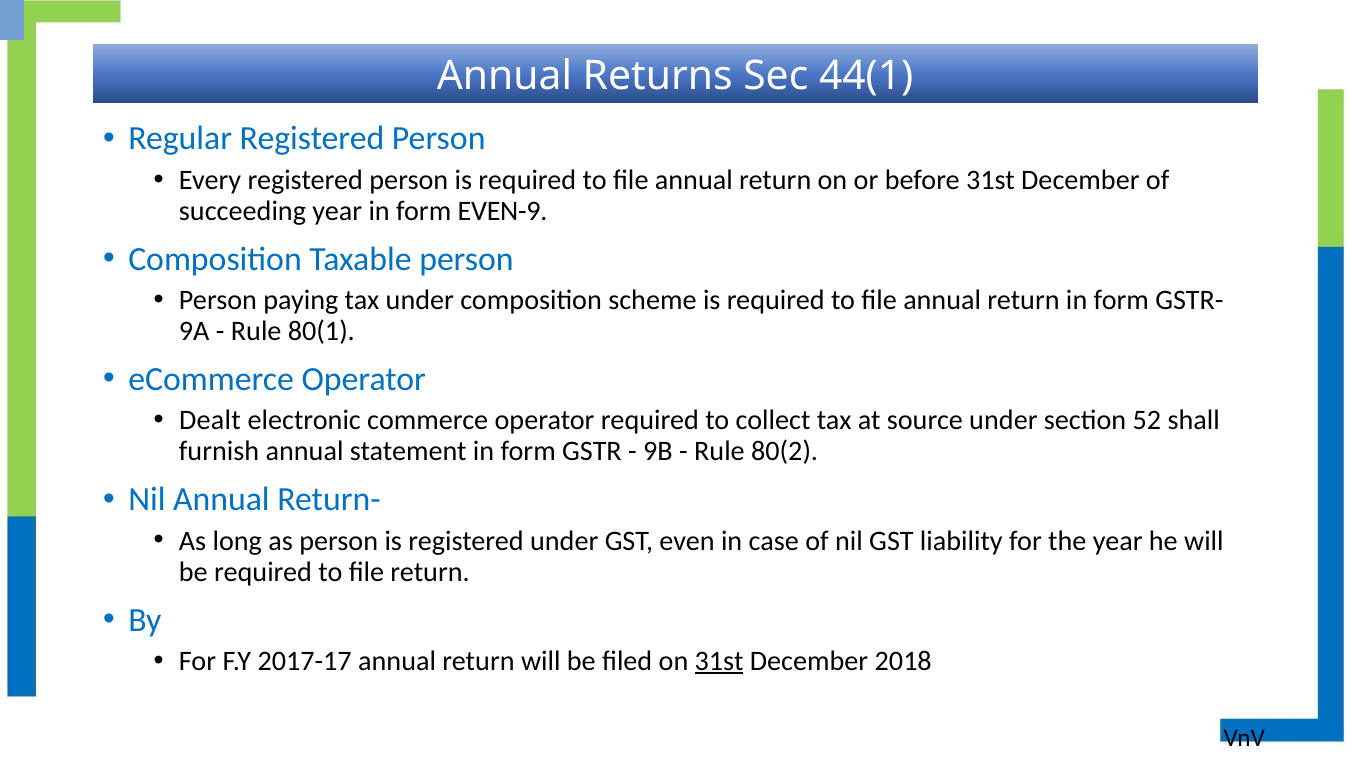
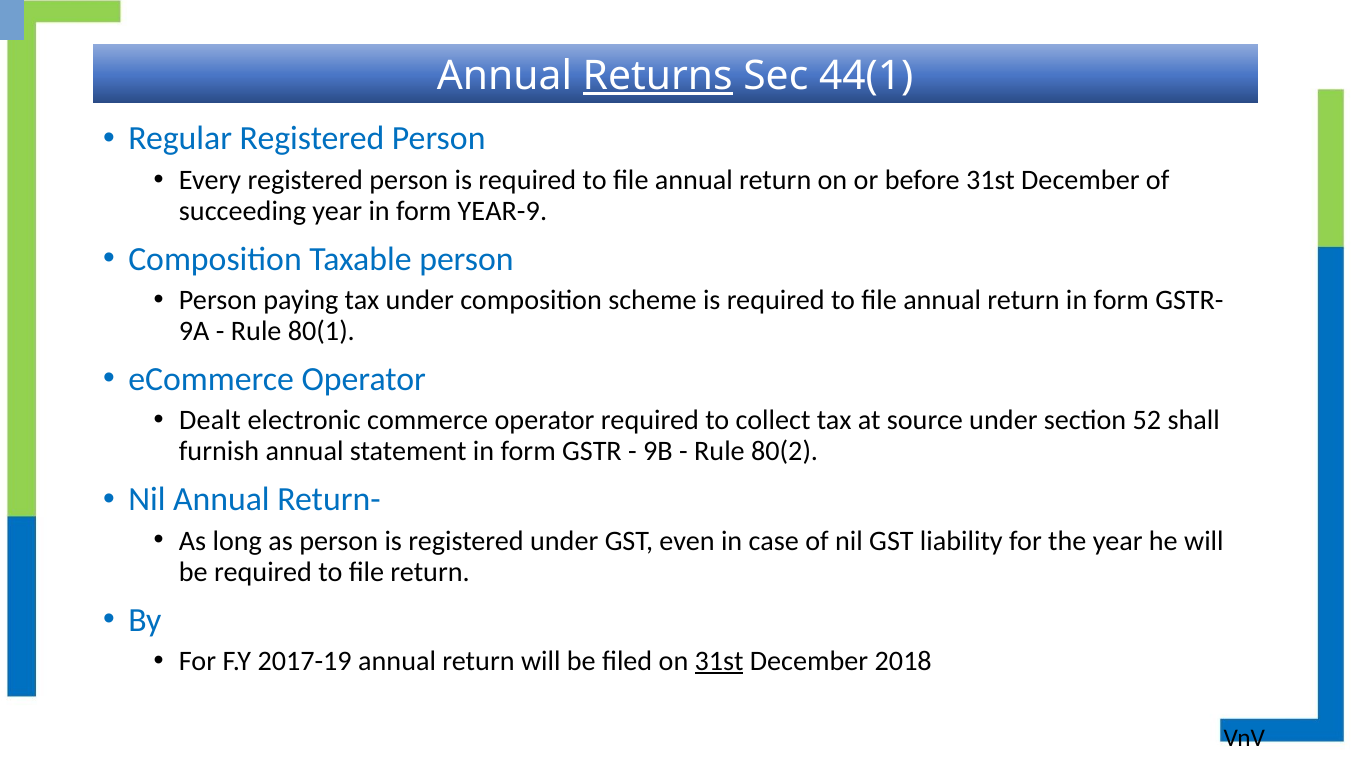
Returns underline: none -> present (658, 76)
EVEN-9: EVEN-9 -> YEAR-9 (502, 211)
2017-17: 2017-17 -> 2017-19 (305, 661)
